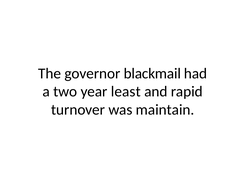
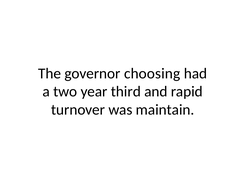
blackmail: blackmail -> choosing (152, 74)
least: least -> third (126, 92)
